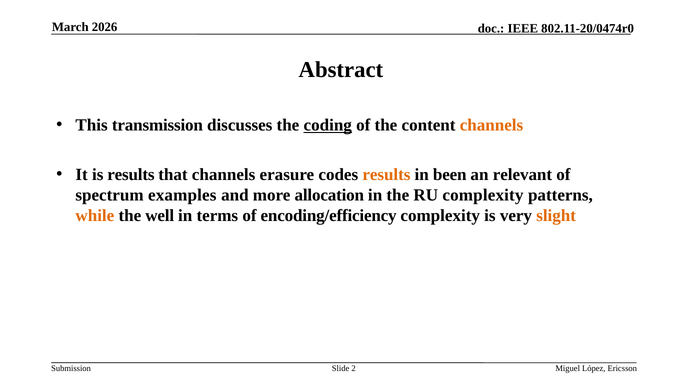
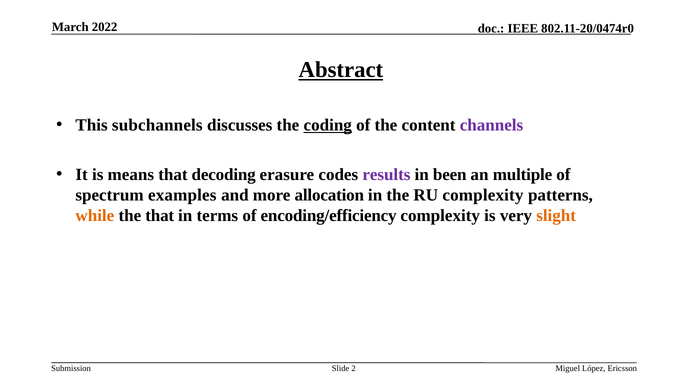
2026: 2026 -> 2022 (105, 27)
Abstract underline: none -> present (341, 70)
transmission: transmission -> subchannels (157, 125)
channels colour: orange -> purple (491, 125)
is results: results -> means (131, 174)
that channels: channels -> decoding (224, 174)
results colour: orange -> purple (386, 174)
relevant: relevant -> multiple (523, 174)
the well: well -> that (160, 215)
